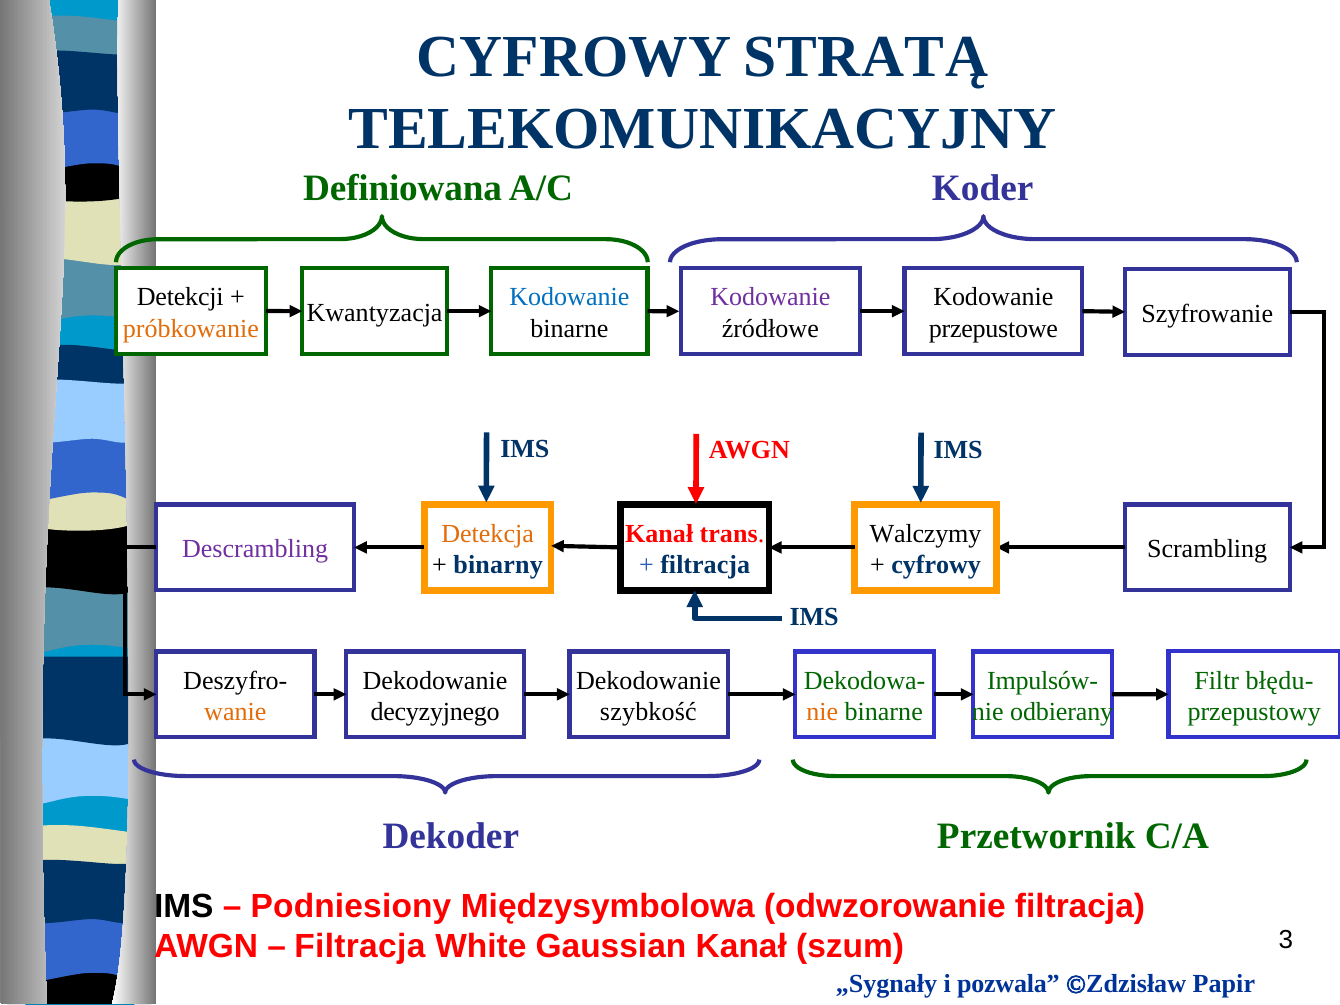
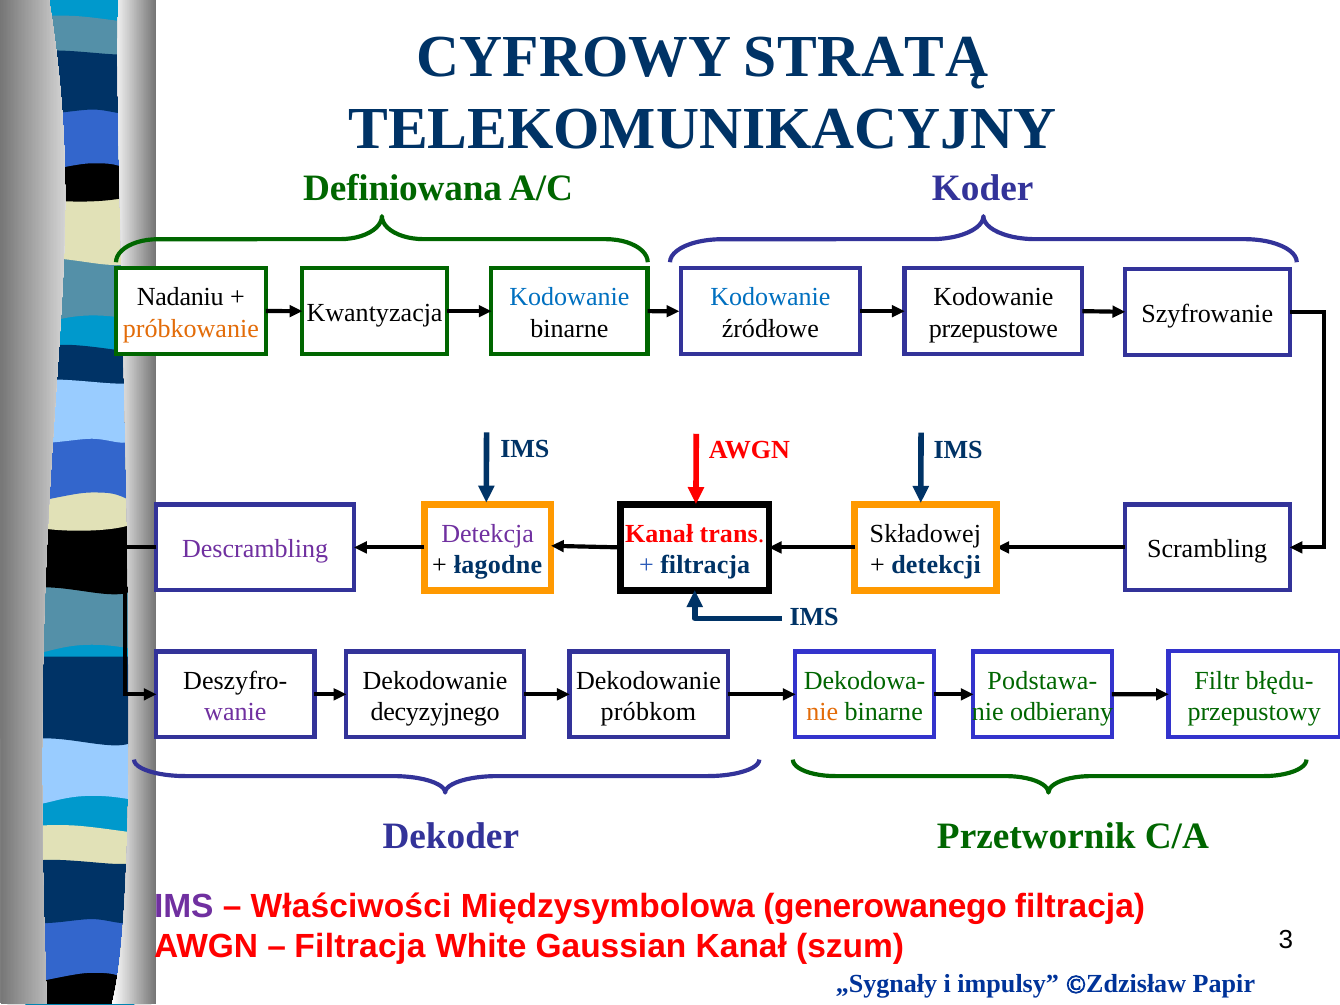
Detekcji: Detekcji -> Nadaniu (180, 297)
Kodowanie colour: purple -> blue (770, 297)
Detekcja colour: orange -> purple (488, 534)
Walczymy: Walczymy -> Składowej (925, 534)
binarny: binarny -> łagodne (498, 565)
cyfrowy: cyfrowy -> detekcji (936, 565)
Impulsów-: Impulsów- -> Podstawa- (1042, 680)
wanie colour: orange -> purple (235, 712)
szybkość: szybkość -> próbkom (648, 712)
IMS colour: black -> purple (184, 906)
Podniesiony: Podniesiony -> Właściwości (351, 906)
odwzorowanie: odwzorowanie -> generowanego (885, 906)
pozwala: pozwala -> impulsy (1008, 984)
